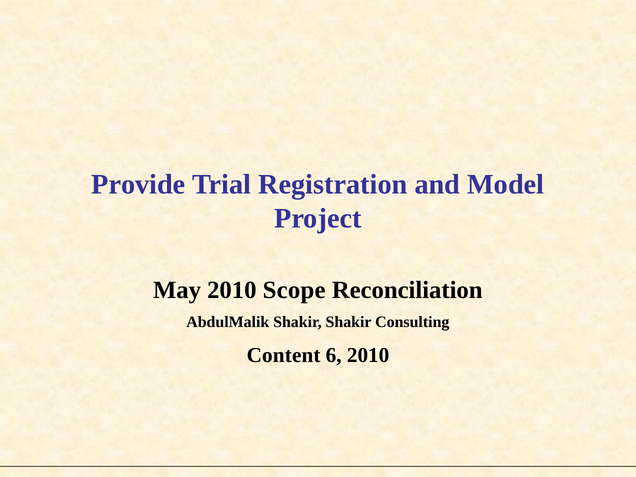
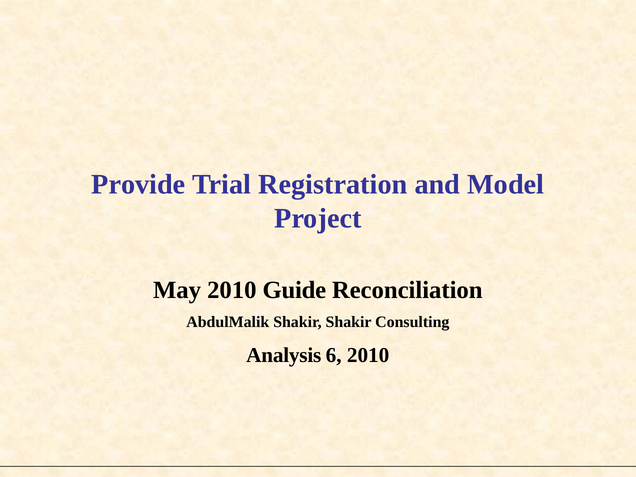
Scope: Scope -> Guide (294, 290)
Content: Content -> Analysis (284, 355)
